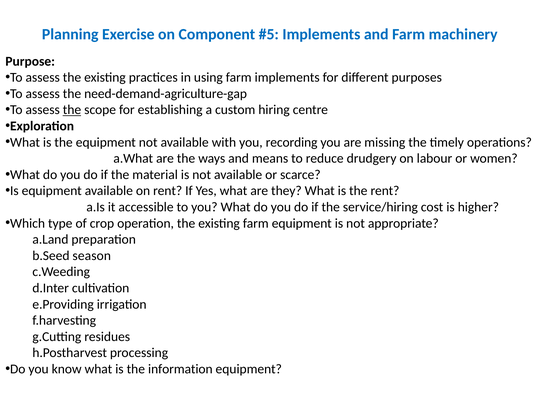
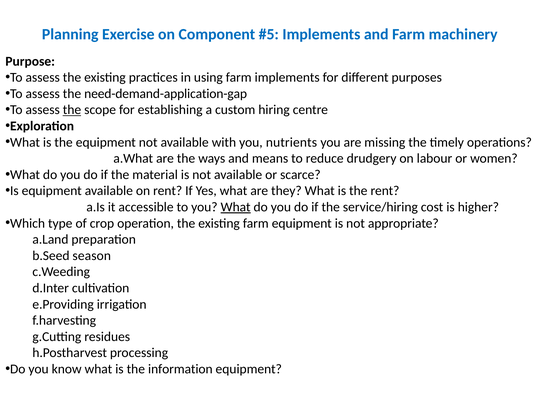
need-demand-agriculture-gap: need-demand-agriculture-gap -> need-demand-application-gap (166, 94)
recording: recording -> nutrients (291, 142)
What underline: none -> present (236, 207)
